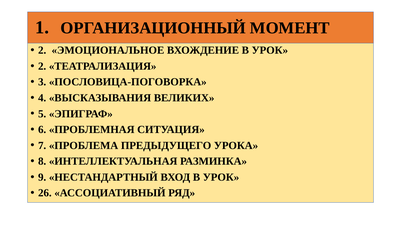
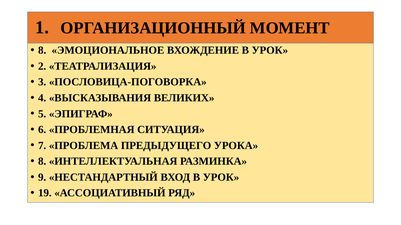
2: 2 -> 8 (42, 50)
26: 26 -> 19 (45, 194)
